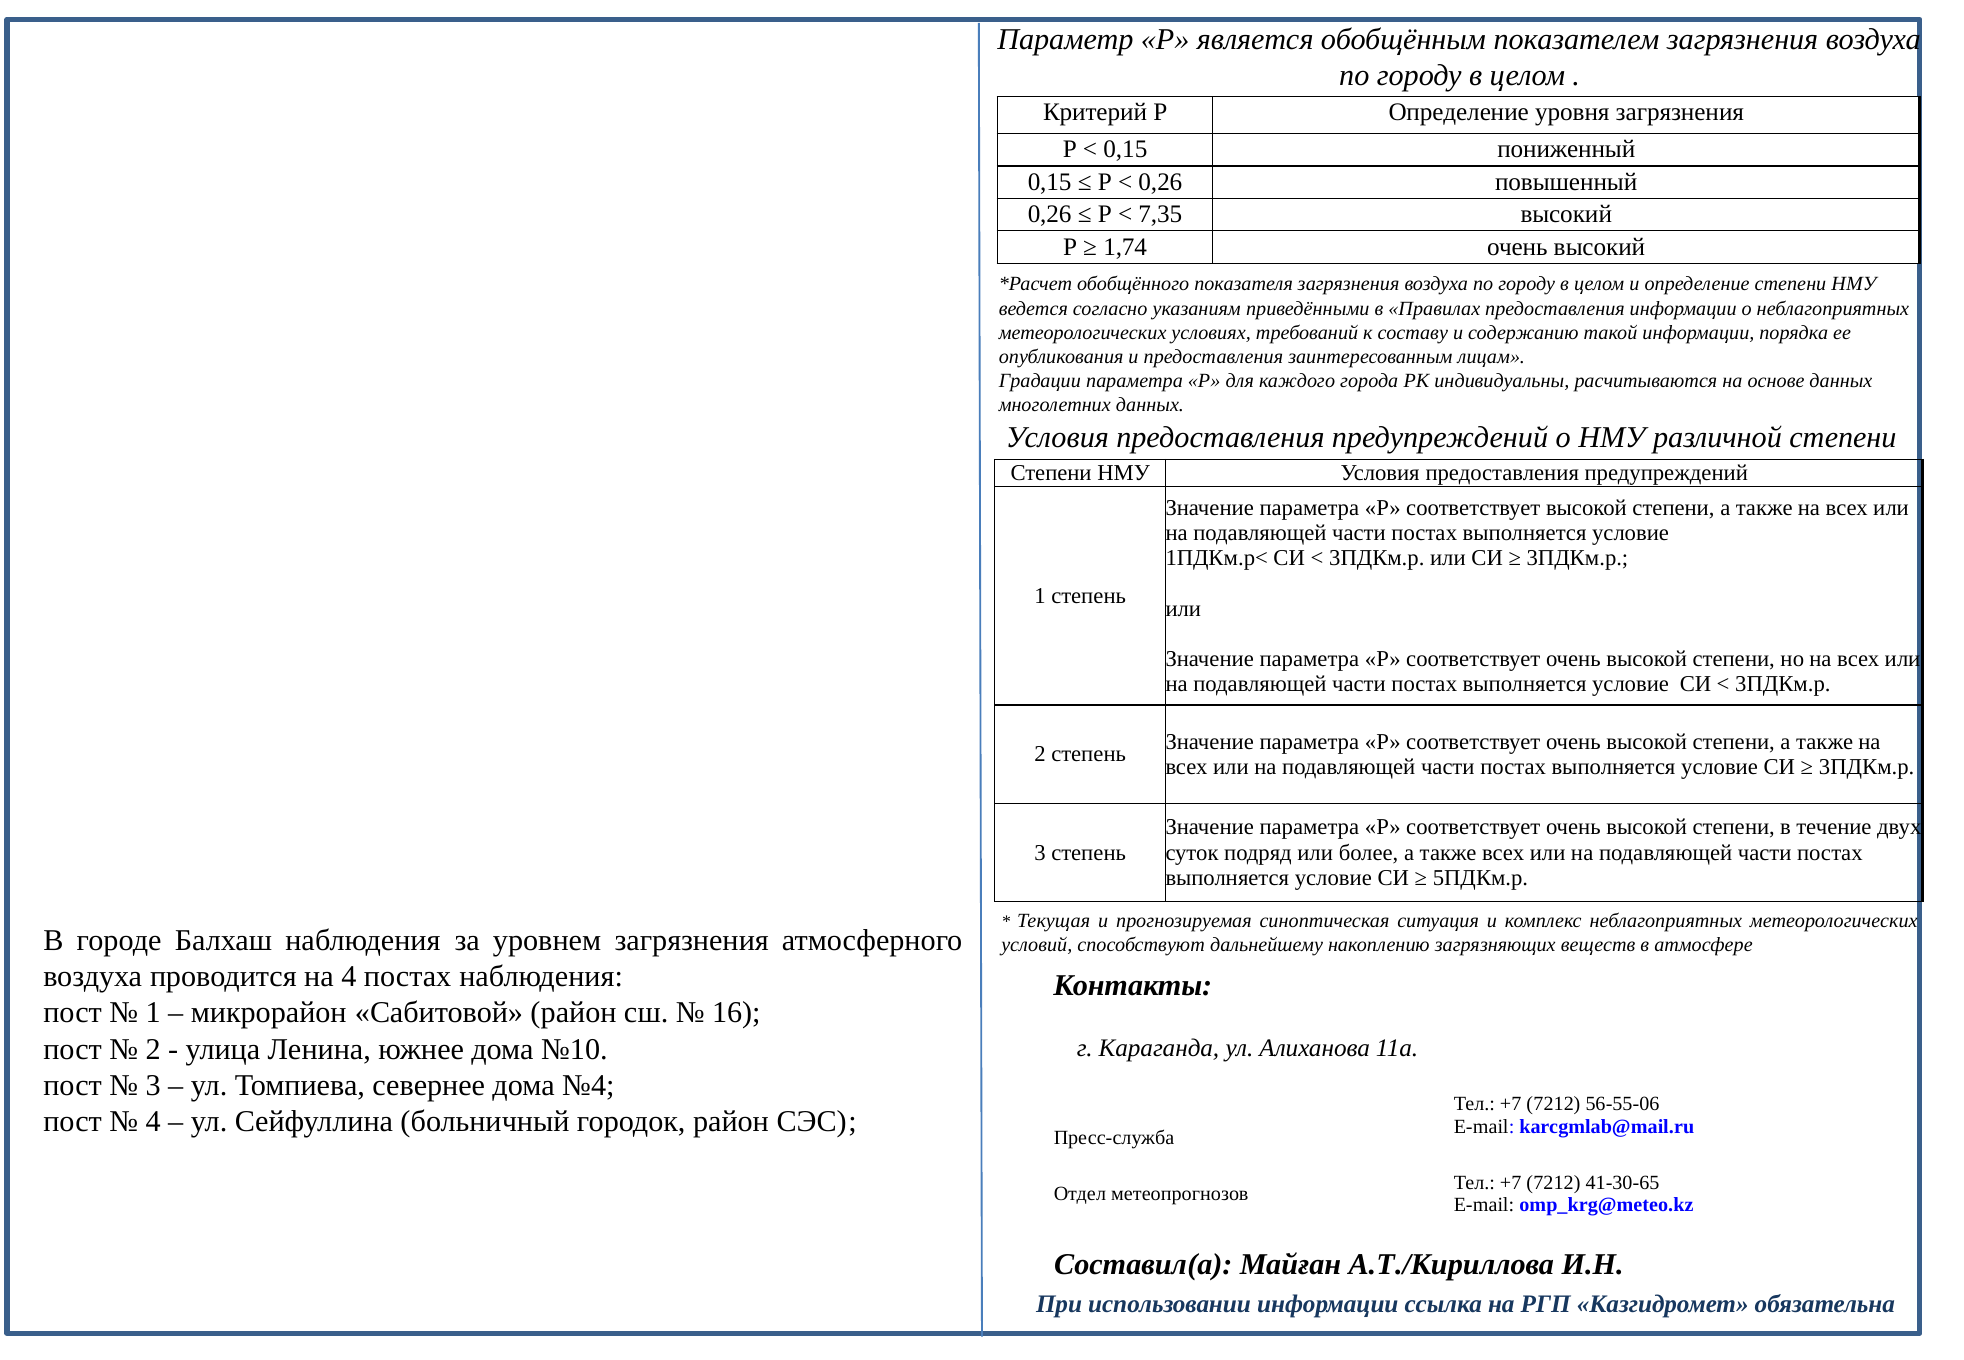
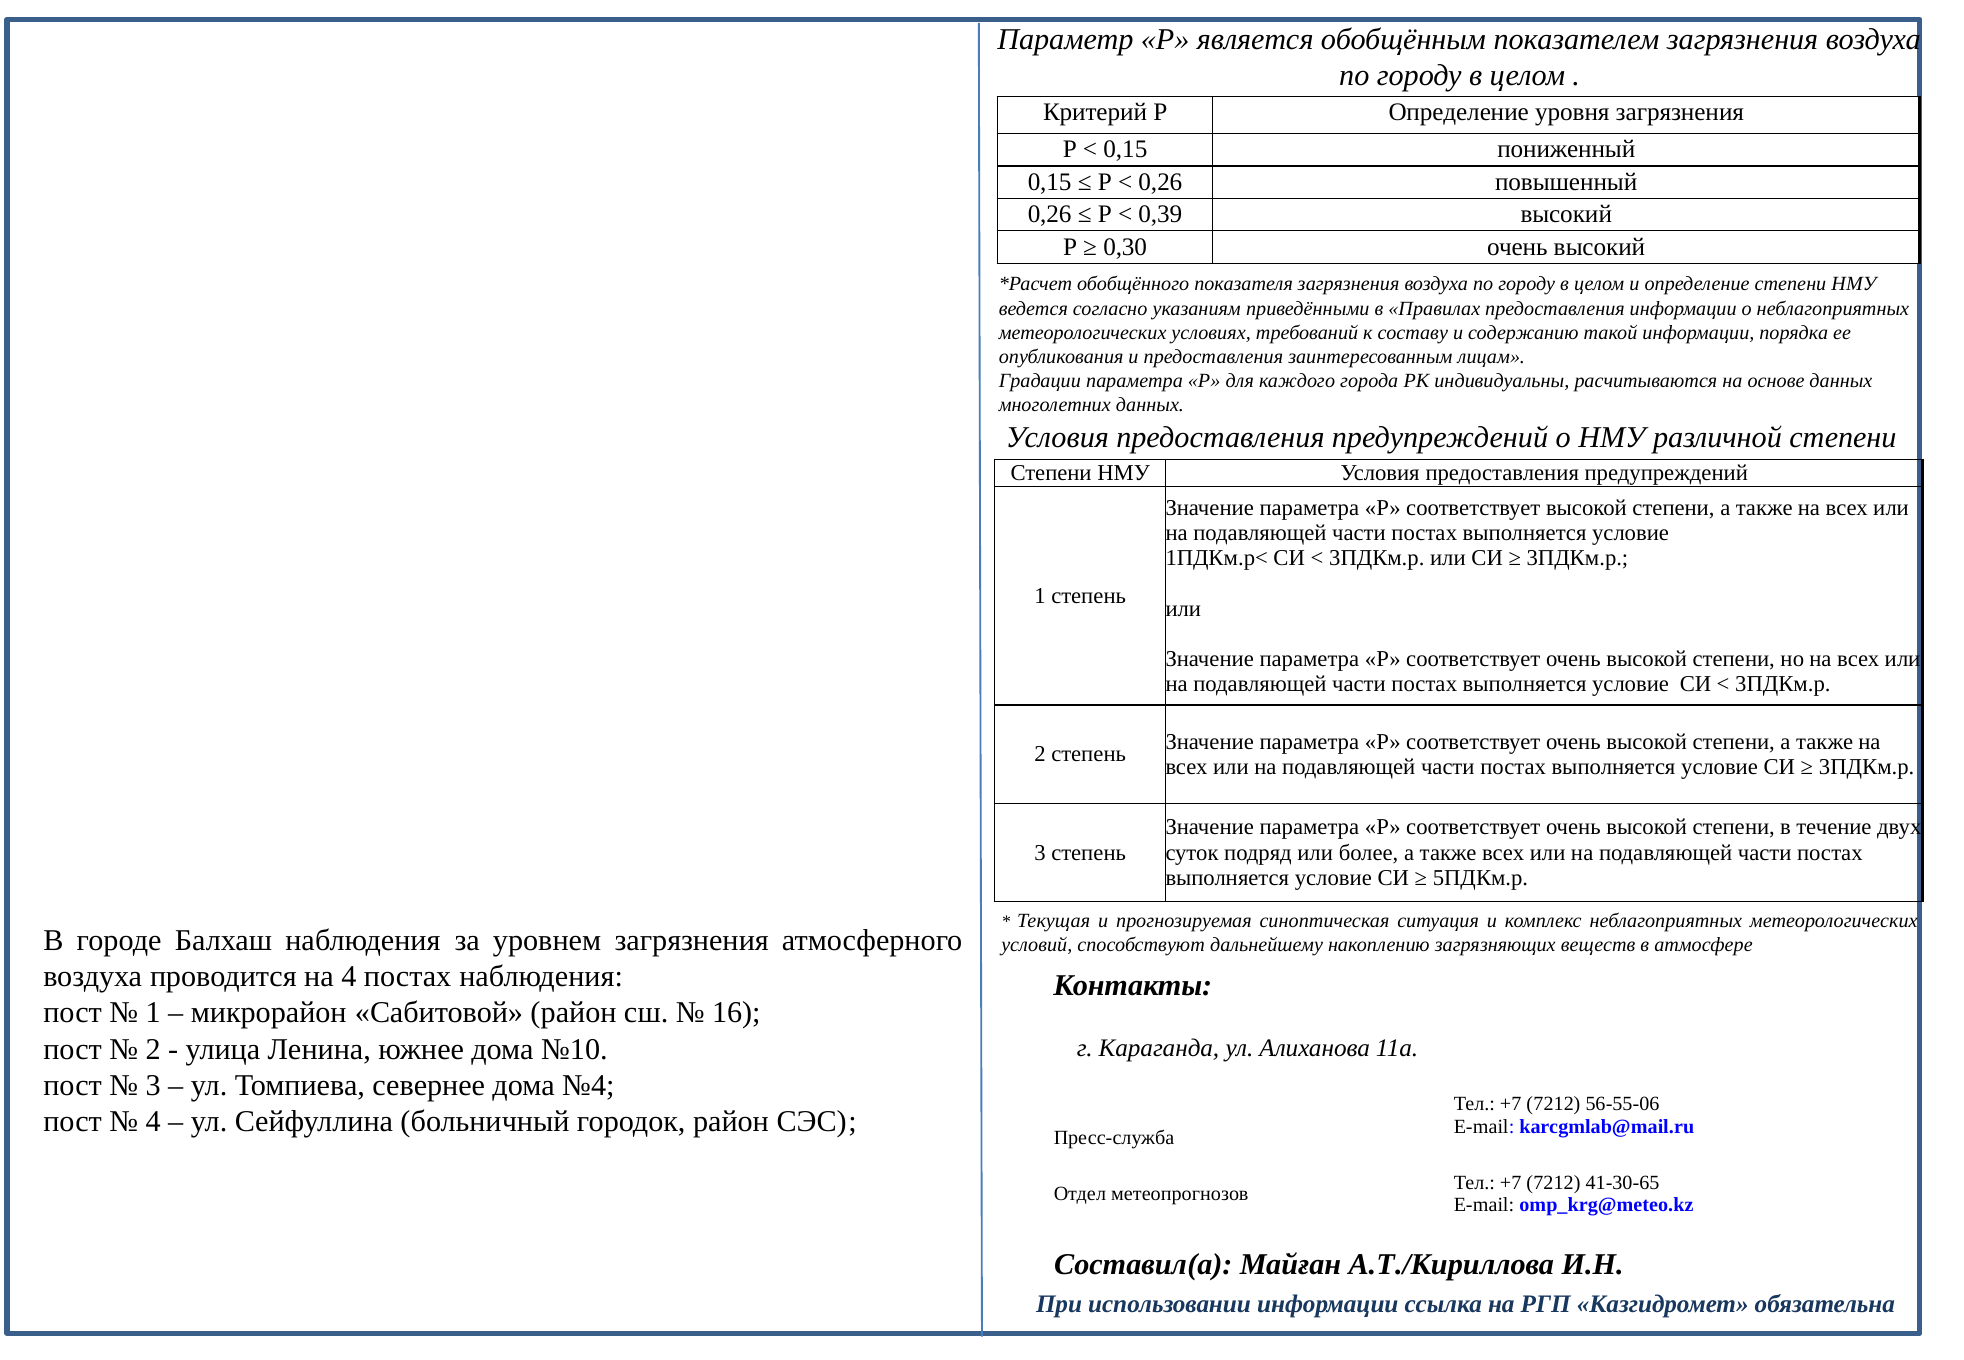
7,35: 7,35 -> 0,39 (1160, 214)
1,74: 1,74 -> 0,30 (1125, 247)
